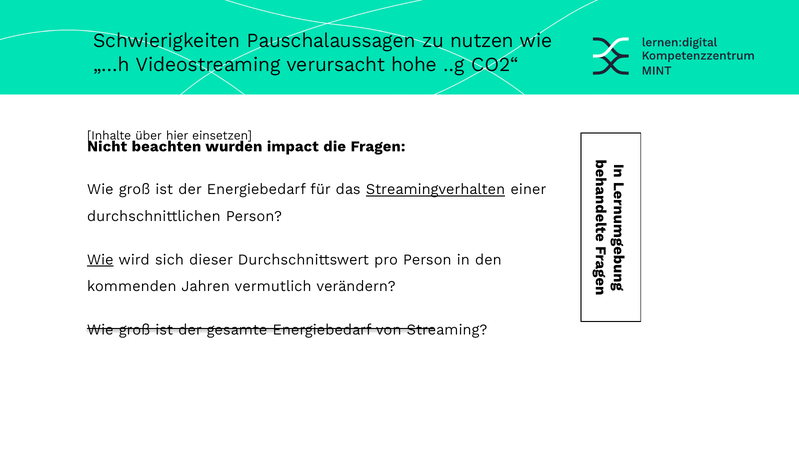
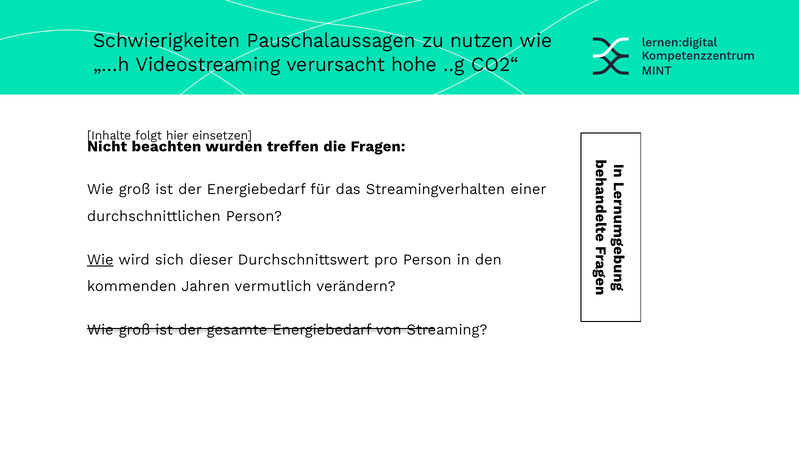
über: über -> folgt (149, 136)
impact: impact -> treffen (293, 146)
Streamingverhalten underline: present -> none (435, 190)
